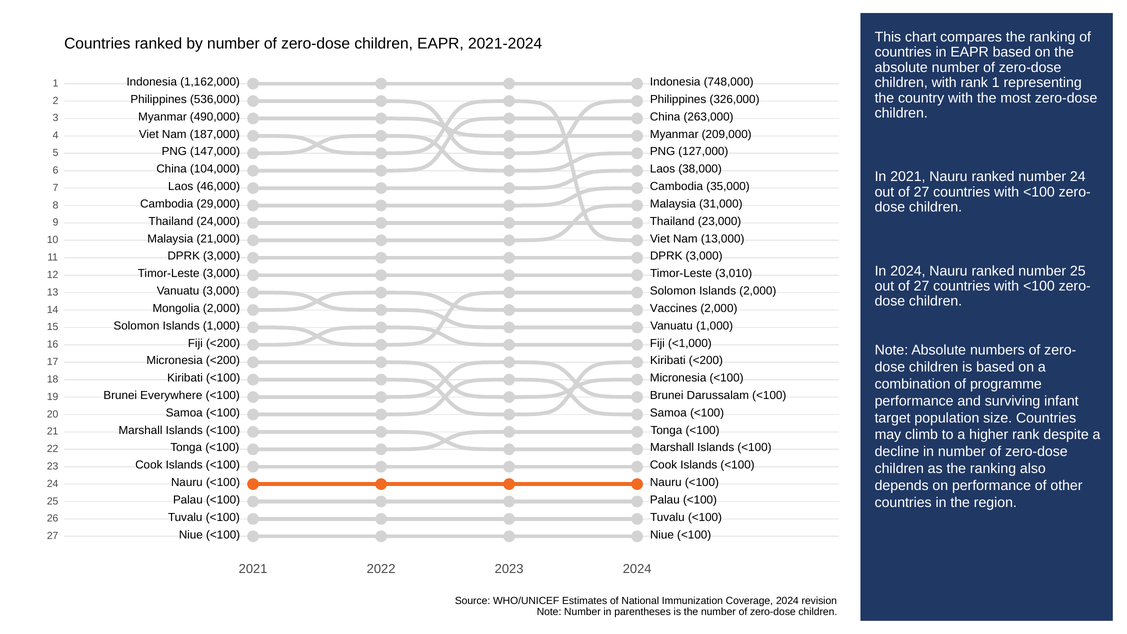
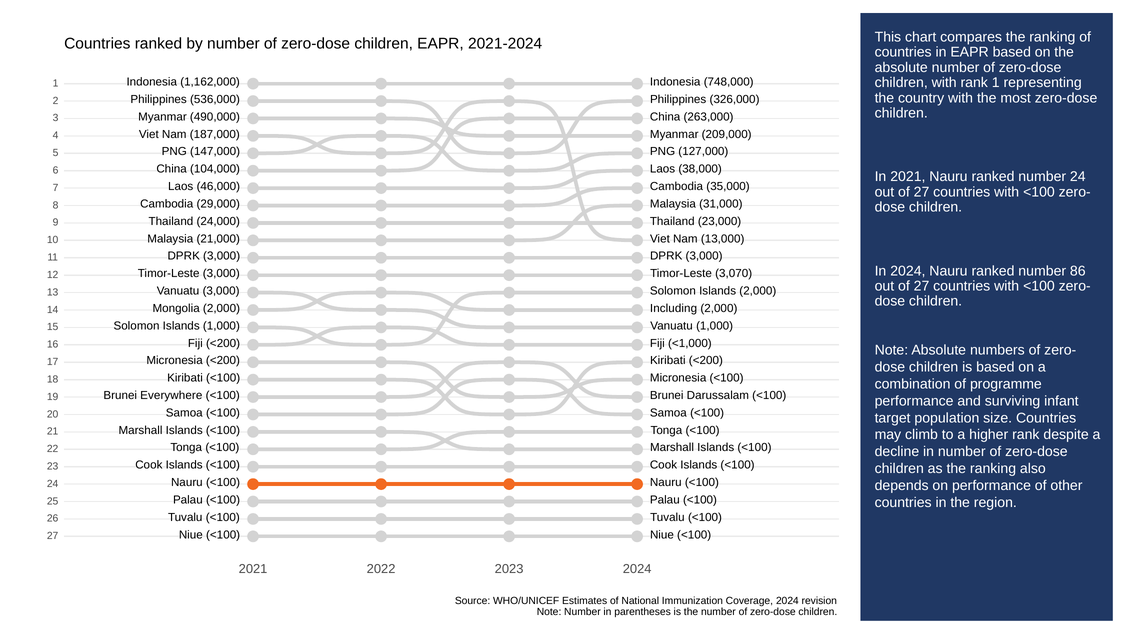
number 25: 25 -> 86 (1078, 271)
3,010: 3,010 -> 3,070 (734, 273)
Vaccines: Vaccines -> Including (674, 308)
